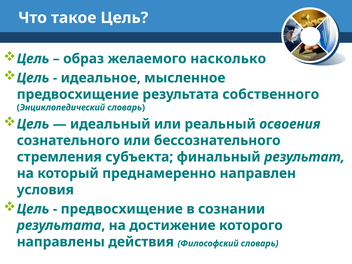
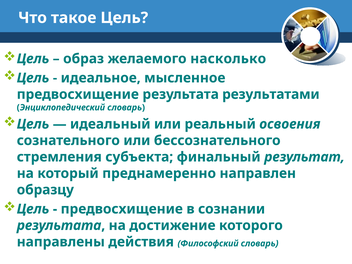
собственного: собственного -> результатами (271, 94)
условия: условия -> образцу (45, 190)
